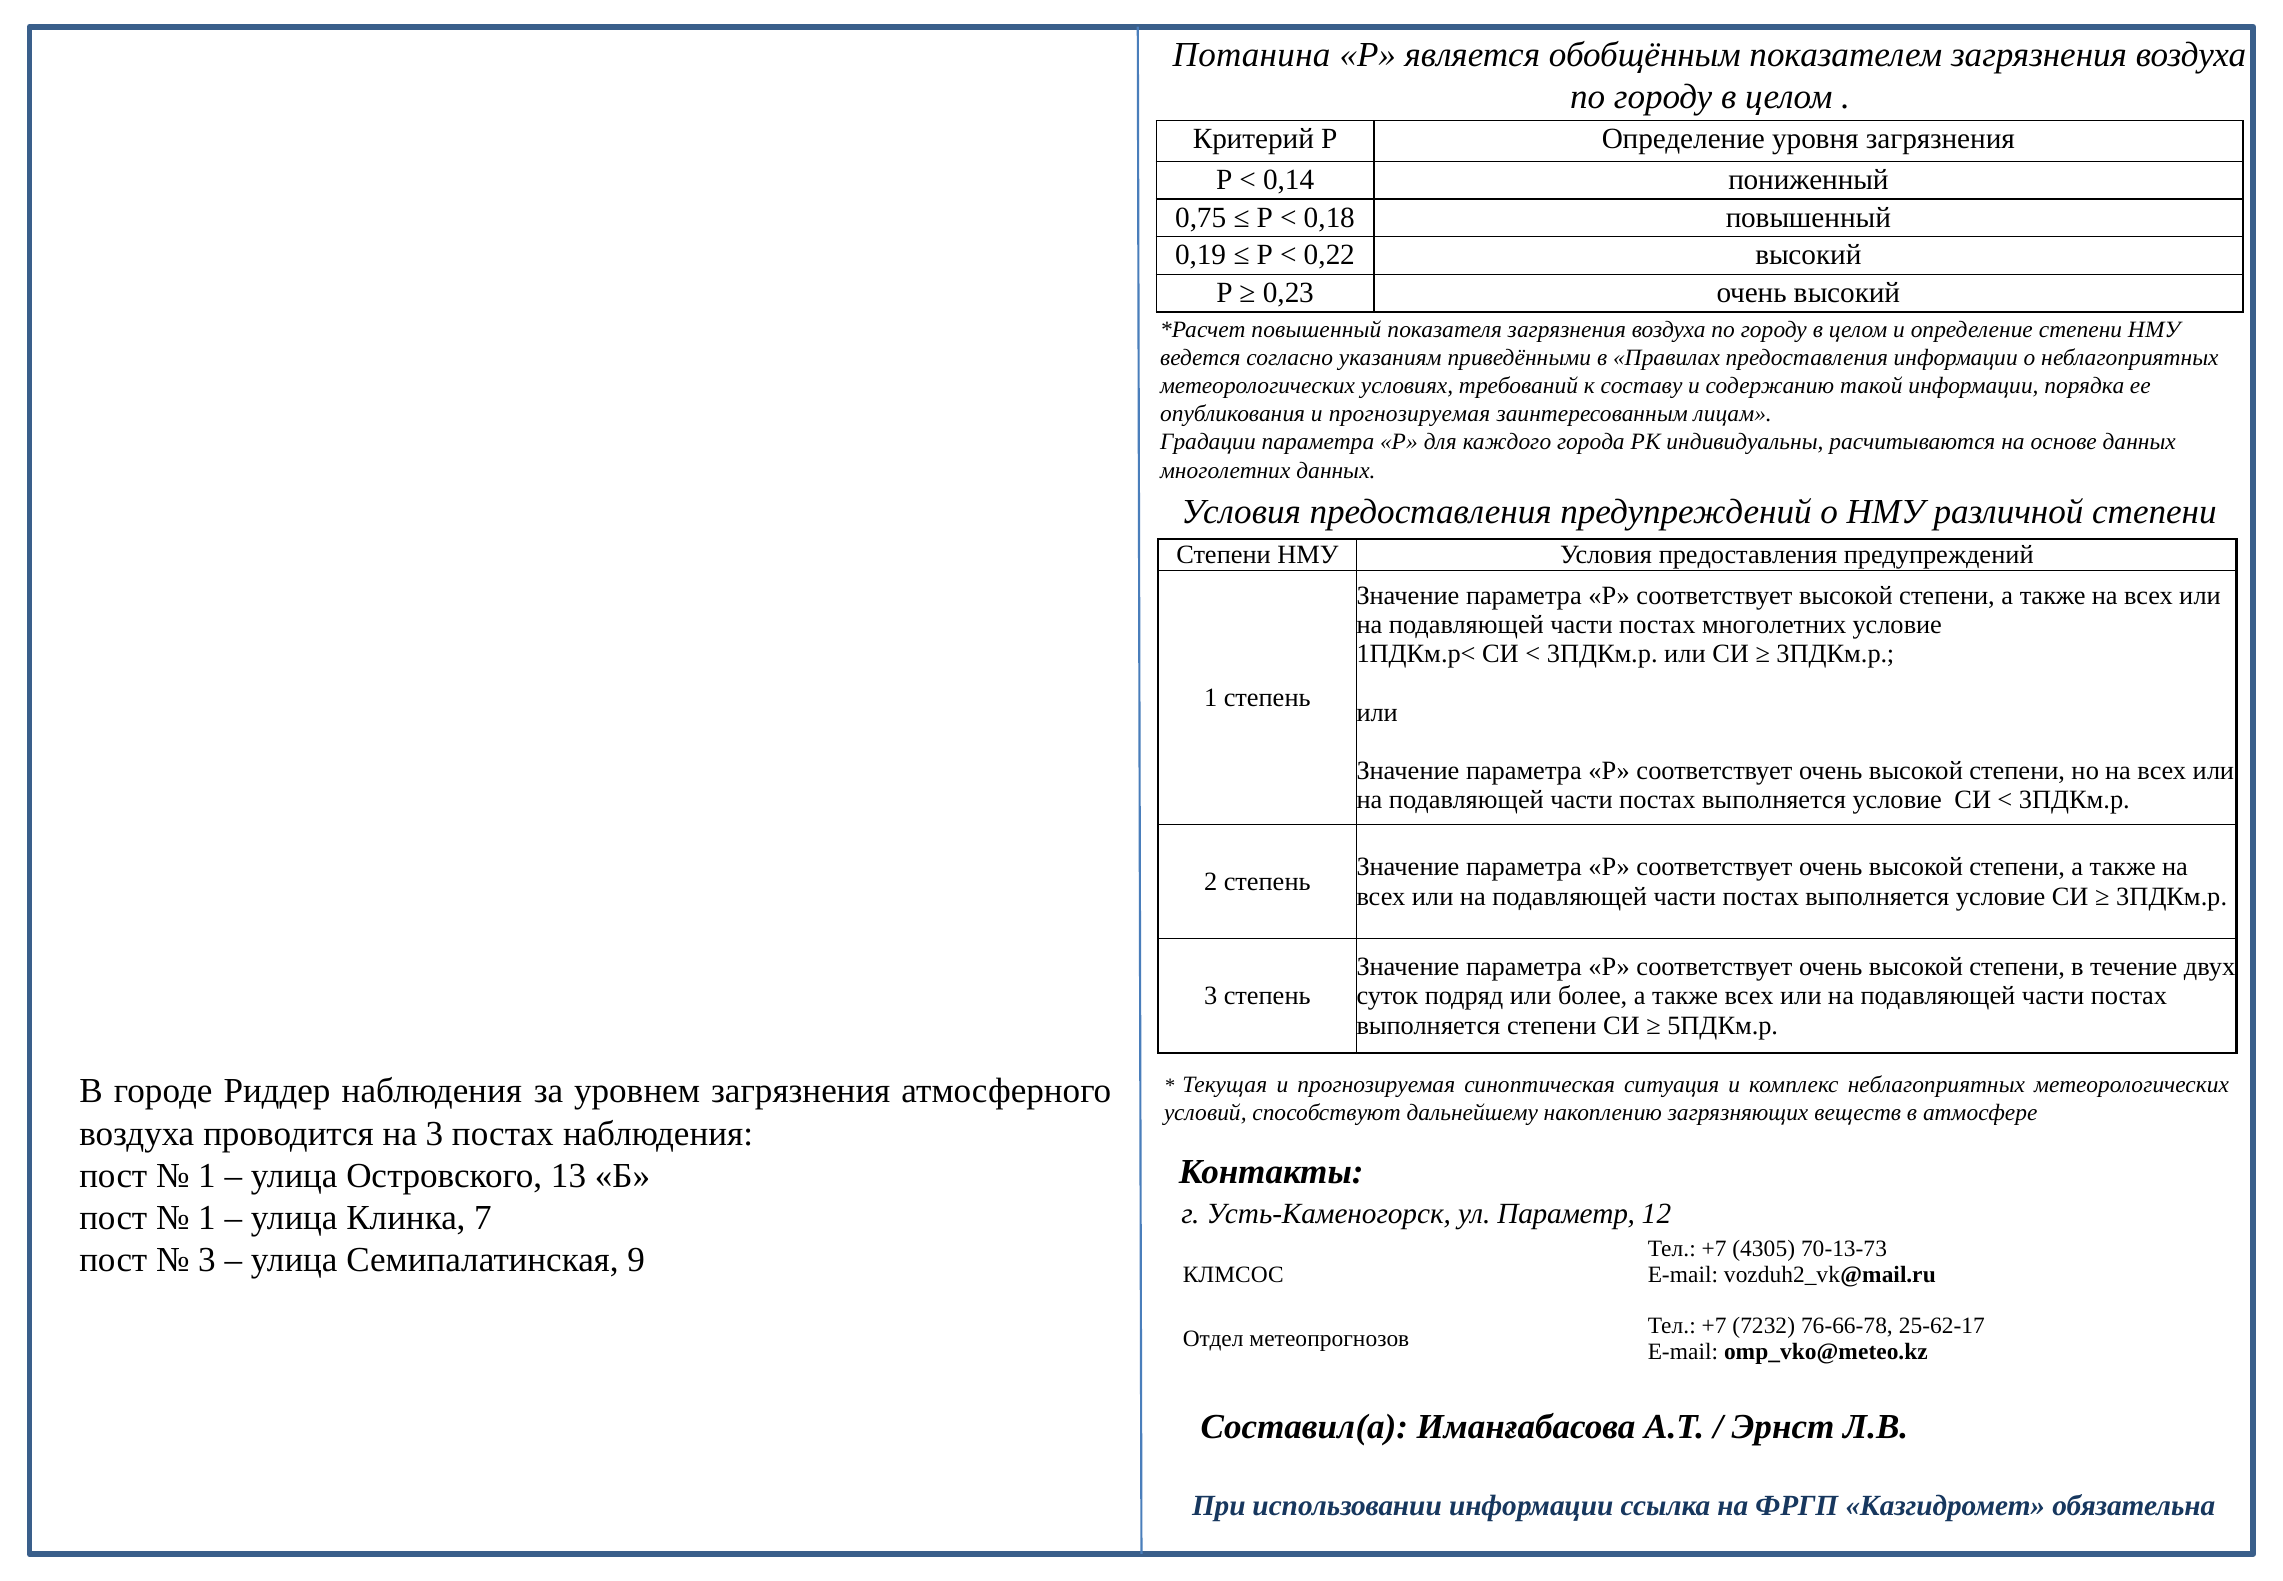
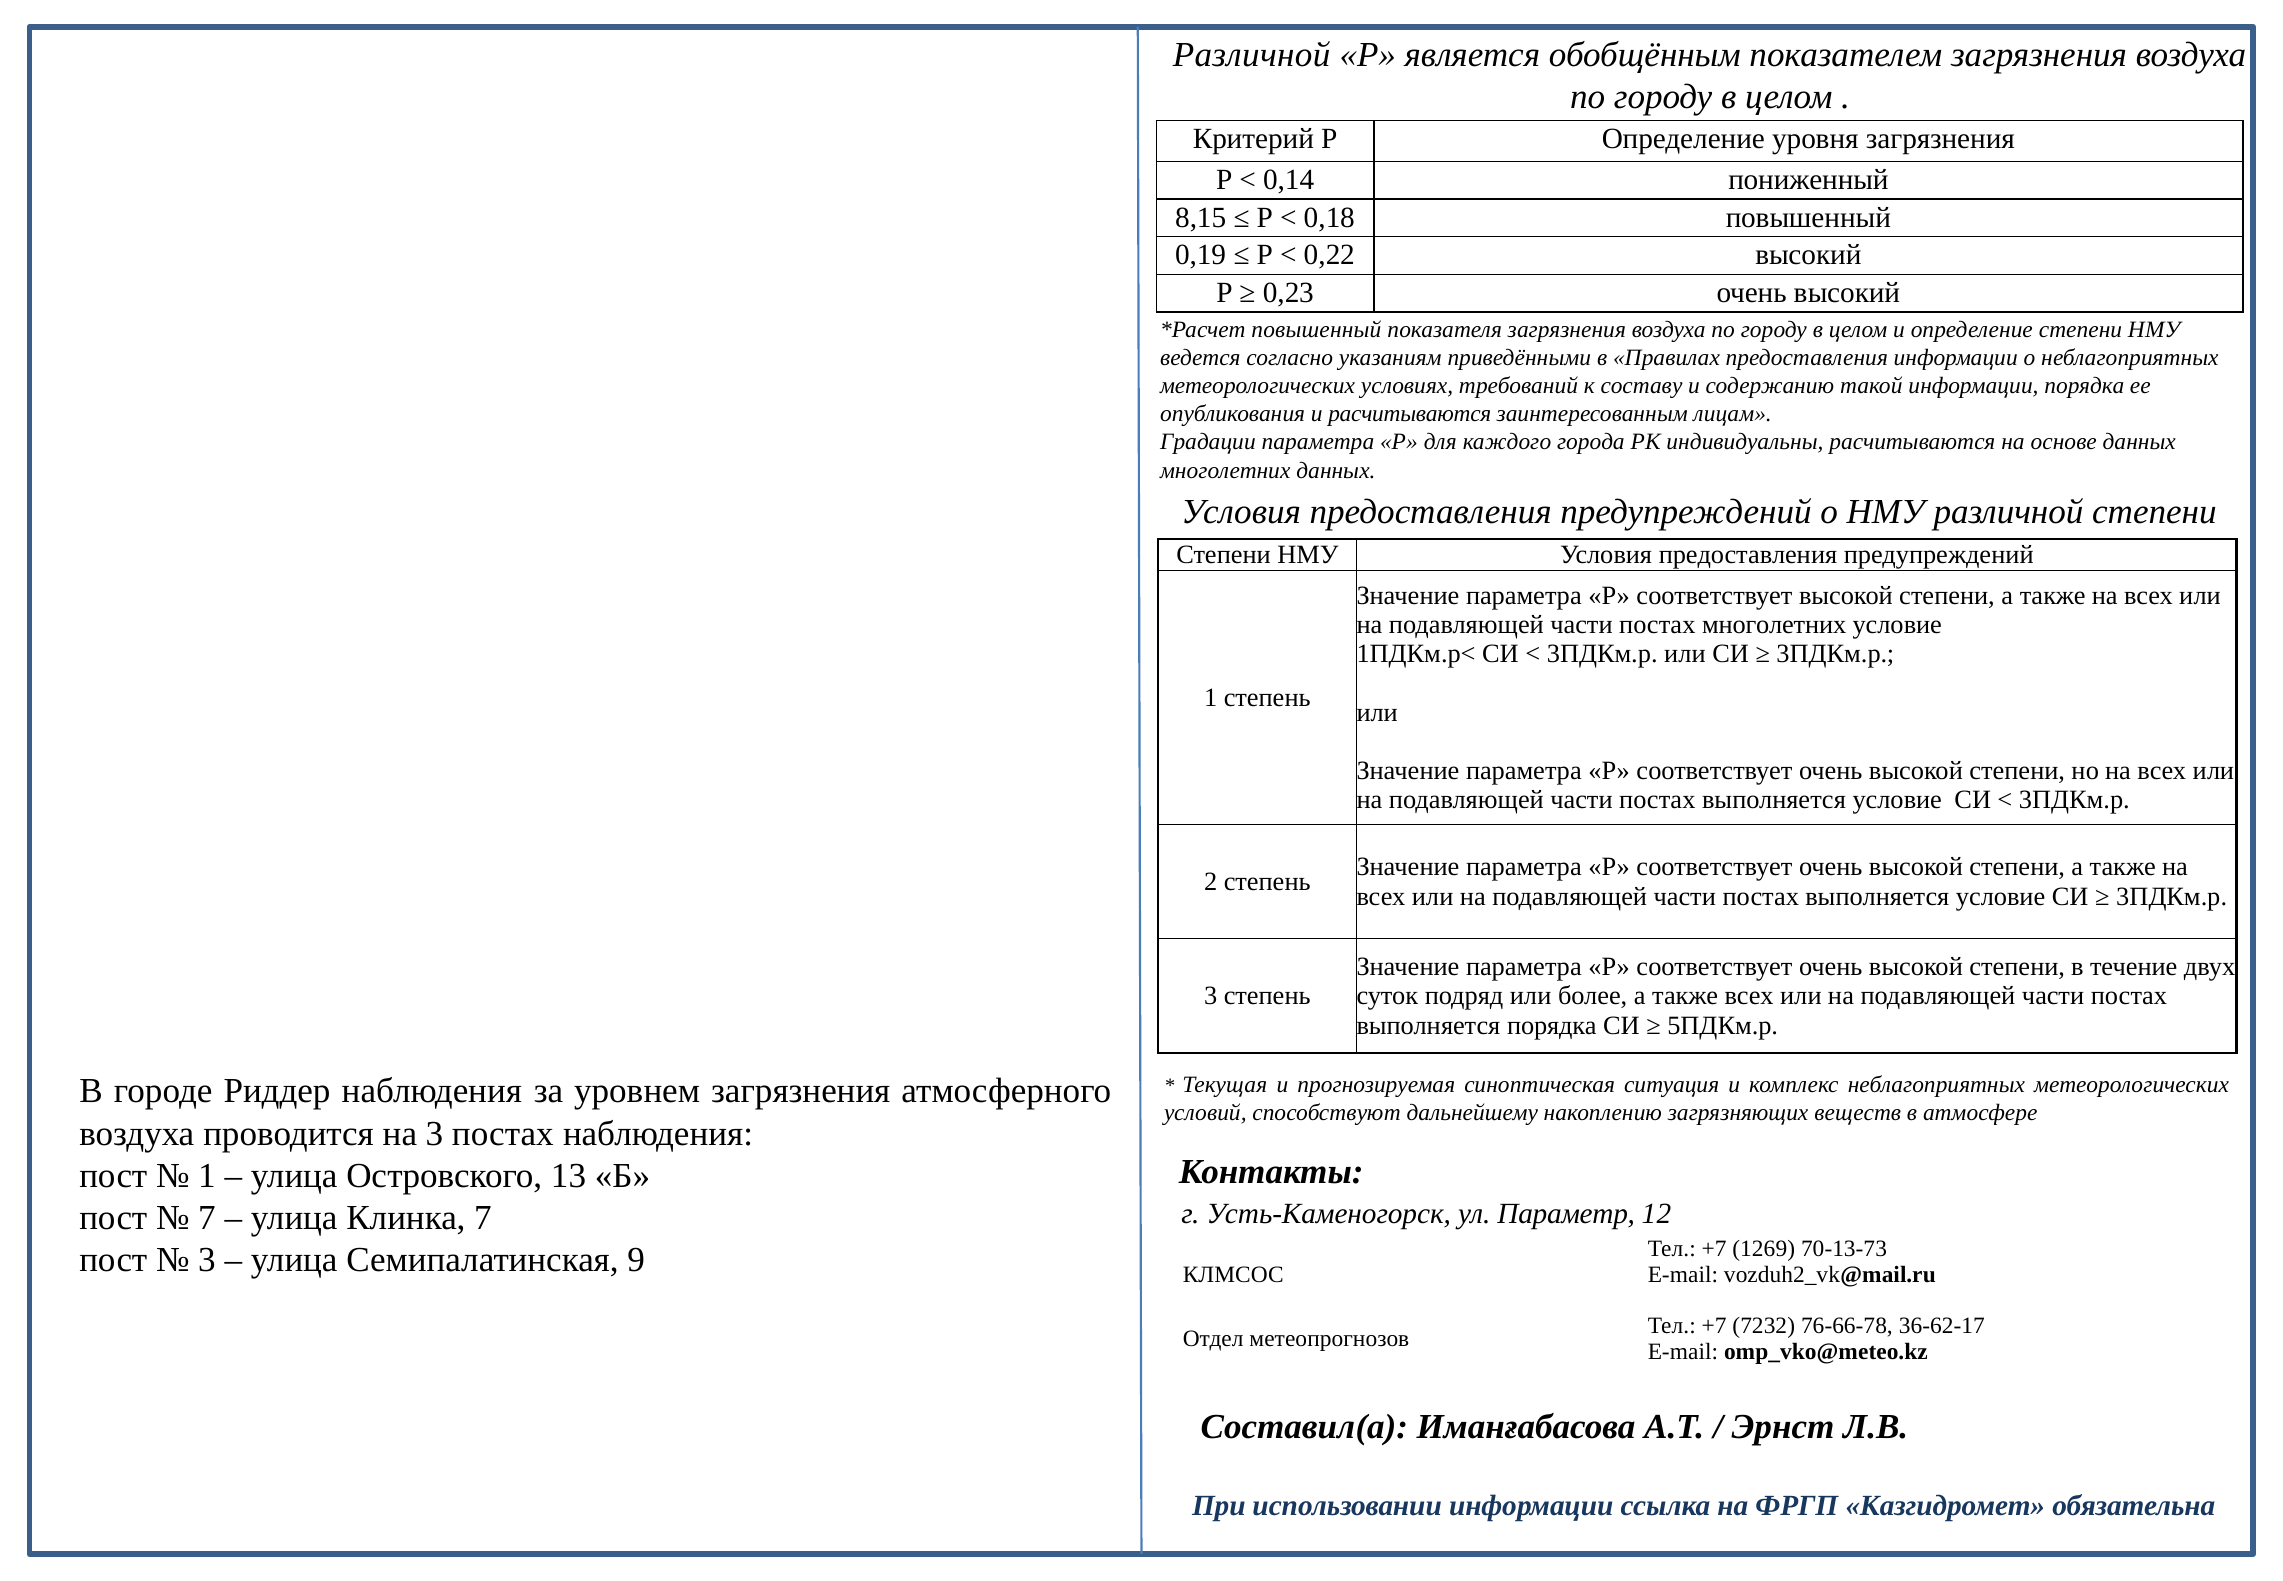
Потанина: Потанина -> Различной (1252, 55)
0,75: 0,75 -> 8,15 (1201, 217)
опубликования и прогнозируемая: прогнозируемая -> расчитываются (1410, 414)
выполняется степени: степени -> порядка (1552, 1025)
1: 1 -> 7 (207, 1217)
4305: 4305 -> 1269 (1764, 1248)
25-62-17: 25-62-17 -> 36-62-17 (1942, 1325)
